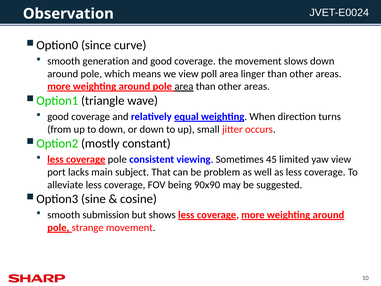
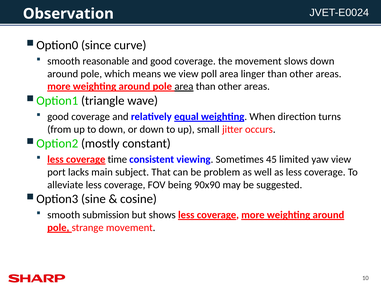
generation: generation -> reasonable (106, 61)
coverage pole: pole -> time (117, 159)
